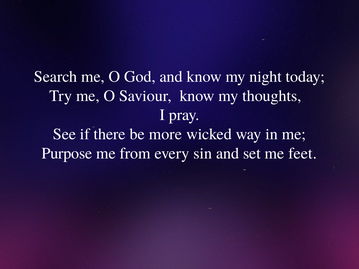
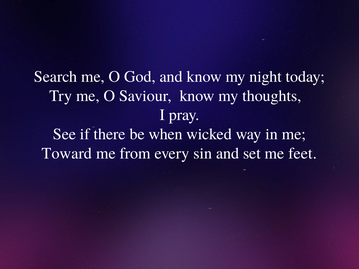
more: more -> when (166, 134)
Purpose: Purpose -> Toward (67, 153)
